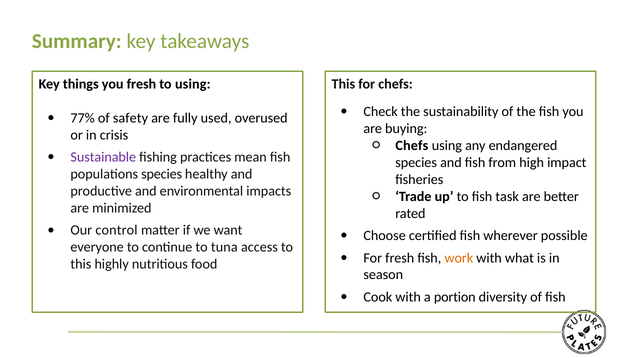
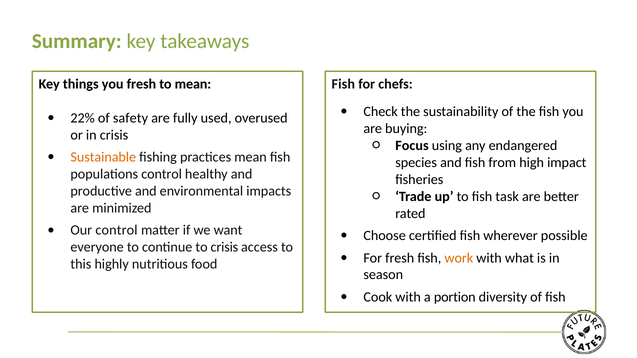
to using: using -> mean (193, 84)
This: This -> Fish (343, 84)
77%: 77% -> 22% (83, 118)
Chefs: Chefs -> Focus (412, 146)
Sustainable colour: purple -> orange (103, 157)
populations species: species -> control (162, 174)
to tuna: tuna -> crisis (224, 247)
